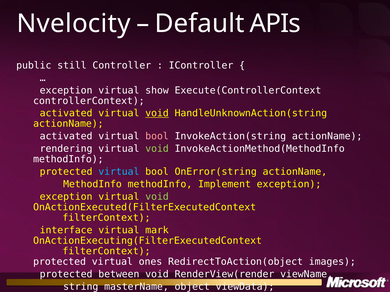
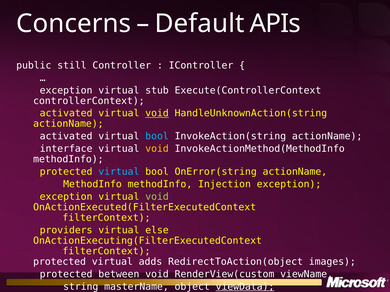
Nvelocity: Nvelocity -> Concerns (74, 24)
show: show -> stub (157, 90)
bool colour: pink -> light blue (157, 136)
rendering: rendering -> interface (66, 149)
void colour: light green -> yellow (157, 149)
Implement: Implement -> Injection (224, 184)
interface: interface -> providers (66, 230)
mark: mark -> else (157, 230)
ones: ones -> adds (150, 262)
RenderView(render: RenderView(render -> RenderView(custom (224, 275)
viewData underline: none -> present (245, 287)
